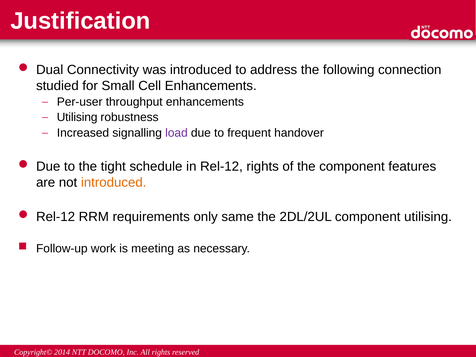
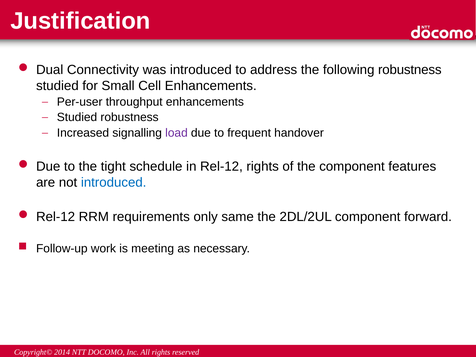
following connection: connection -> robustness (410, 70)
Utilising: Utilising -> Studied (77, 117)
introduced colour: orange -> blue (114, 182)
component utilising: utilising -> forward (428, 217)
